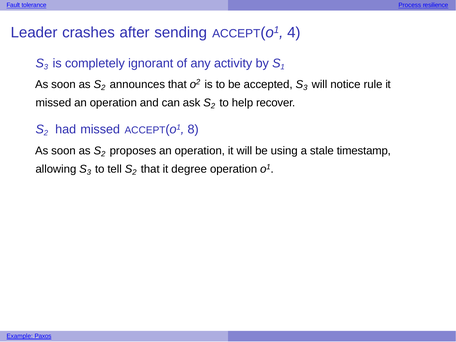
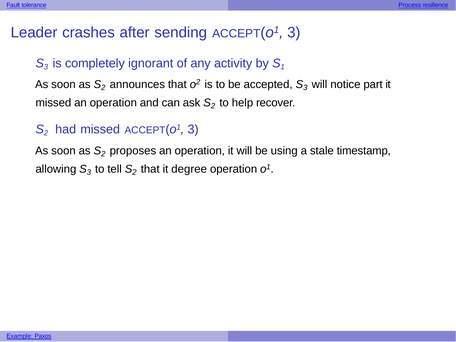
sending ACCEPT(o1 4: 4 -> 3 (294, 33)
rule: rule -> part (373, 85)
missed ACCEPT(o1 8: 8 -> 3 (193, 129)
